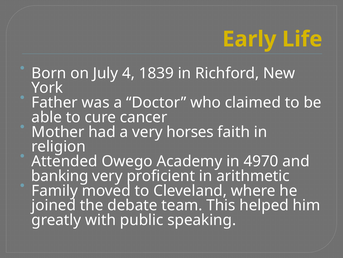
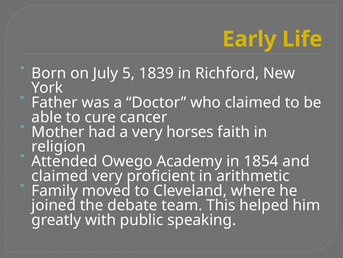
4: 4 -> 5 (129, 73)
4970: 4970 -> 1854 (261, 161)
banking: banking -> claimed (60, 176)
